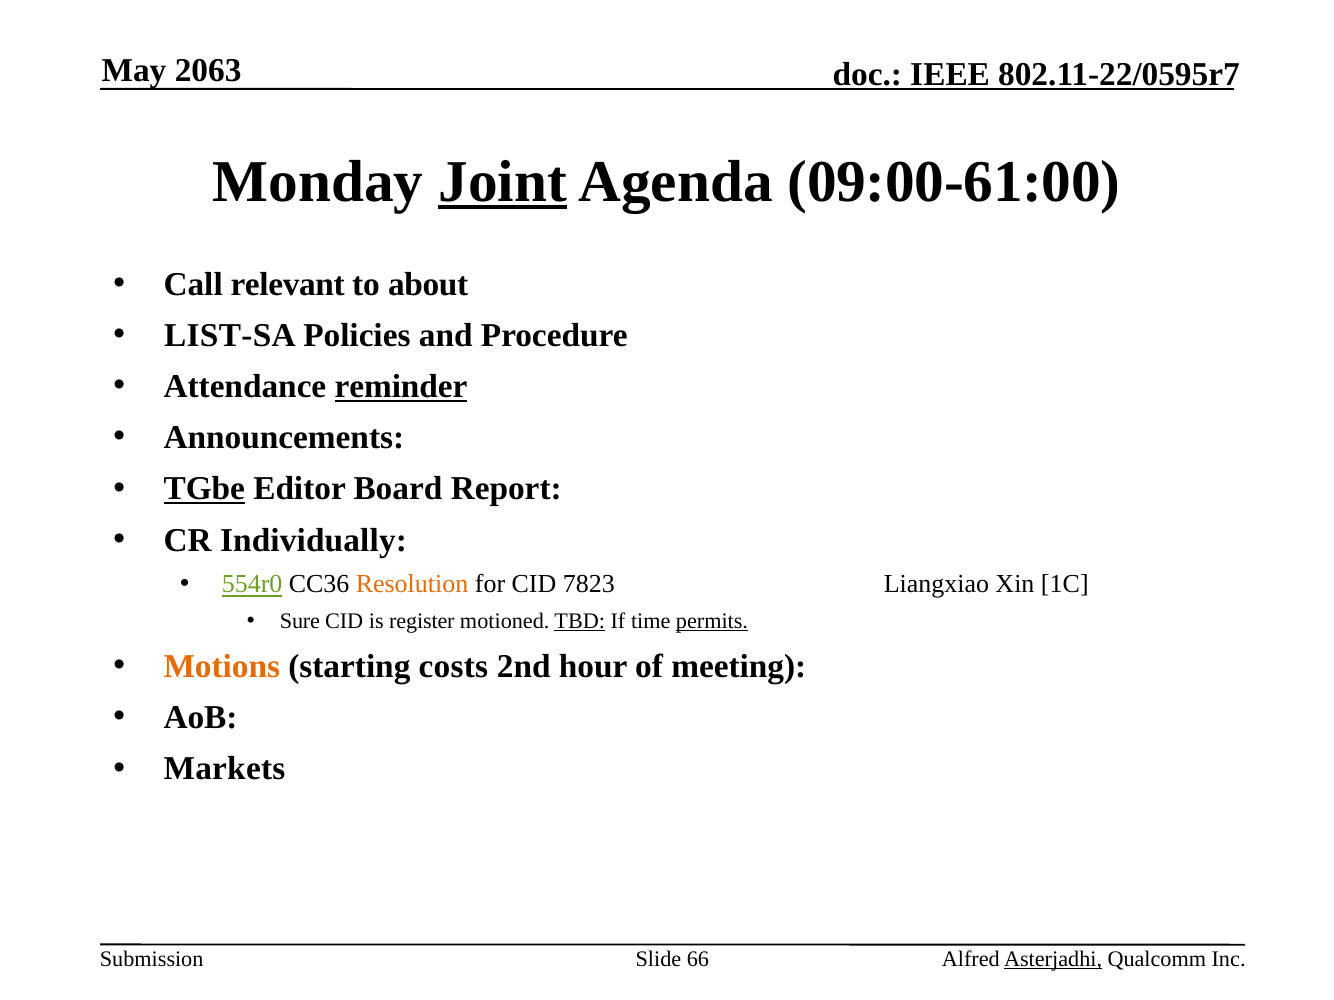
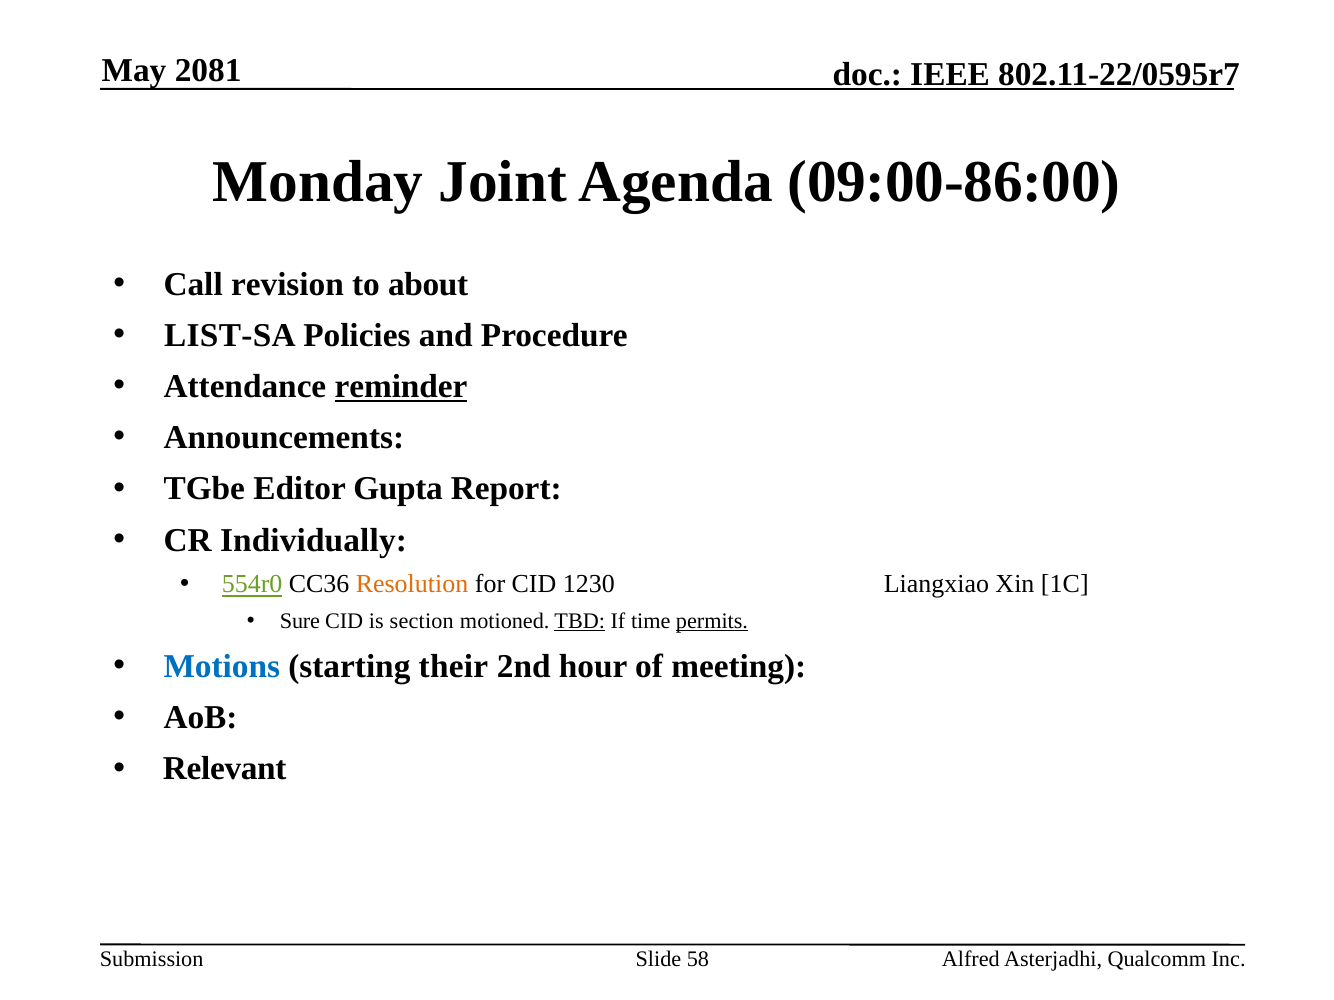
2063: 2063 -> 2081 (208, 71)
Joint underline: present -> none (503, 182)
09:00-61:00: 09:00-61:00 -> 09:00-86:00 (954, 182)
relevant: relevant -> revision (287, 285)
TGbe underline: present -> none (204, 489)
Board: Board -> Gupta (398, 489)
7823: 7823 -> 1230 (589, 585)
register: register -> section (422, 622)
Motions colour: orange -> blue (222, 667)
costs: costs -> their (453, 667)
Markets: Markets -> Relevant (225, 769)
66: 66 -> 58 (698, 960)
Asterjadhi underline: present -> none (1053, 960)
